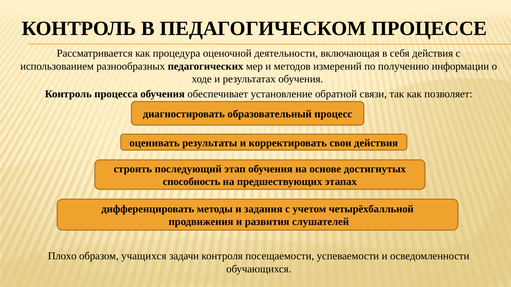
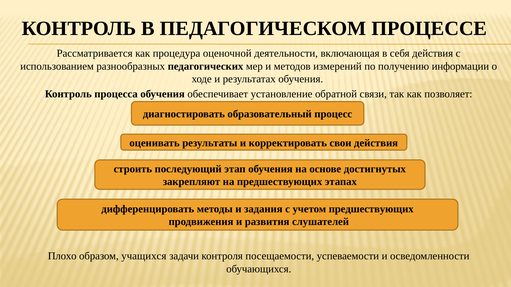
способность: способность -> закрепляют (192, 182)
учетом четырёхбалльной: четырёхбалльной -> предшествующих (371, 209)
